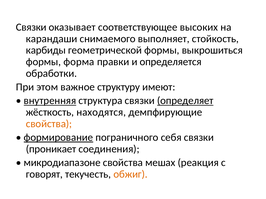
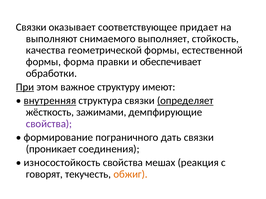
высоких: высоких -> придает (199, 27)
карандаши: карандаши -> выполняют (52, 39)
карбиды: карбиды -> качества (46, 50)
выкрошиться: выкрошиться -> естественной (212, 50)
определяется: определяется -> обеспечивает (171, 62)
При underline: none -> present (25, 87)
находятся: находятся -> зажимами (101, 112)
свойства colour: orange -> purple (49, 124)
формирование underline: present -> none (58, 138)
себя: себя -> дать (171, 138)
микродиапазоне: микродиапазоне -> износостойкость (62, 163)
